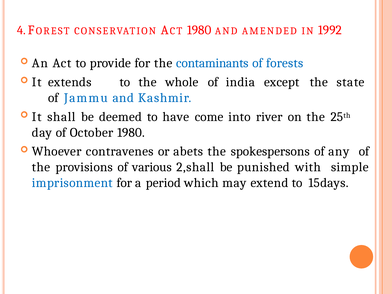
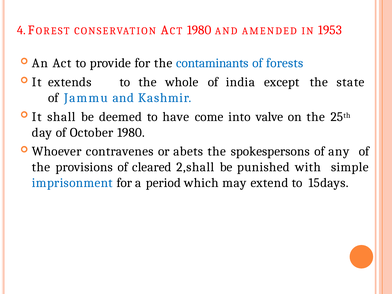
1992: 1992 -> 1953 (330, 30)
river: river -> valve (269, 117)
various: various -> cleared (152, 167)
